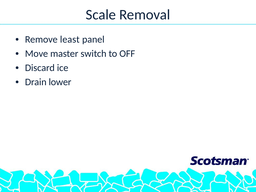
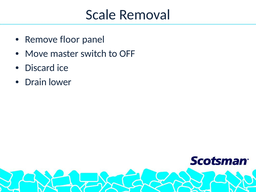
least: least -> floor (70, 39)
